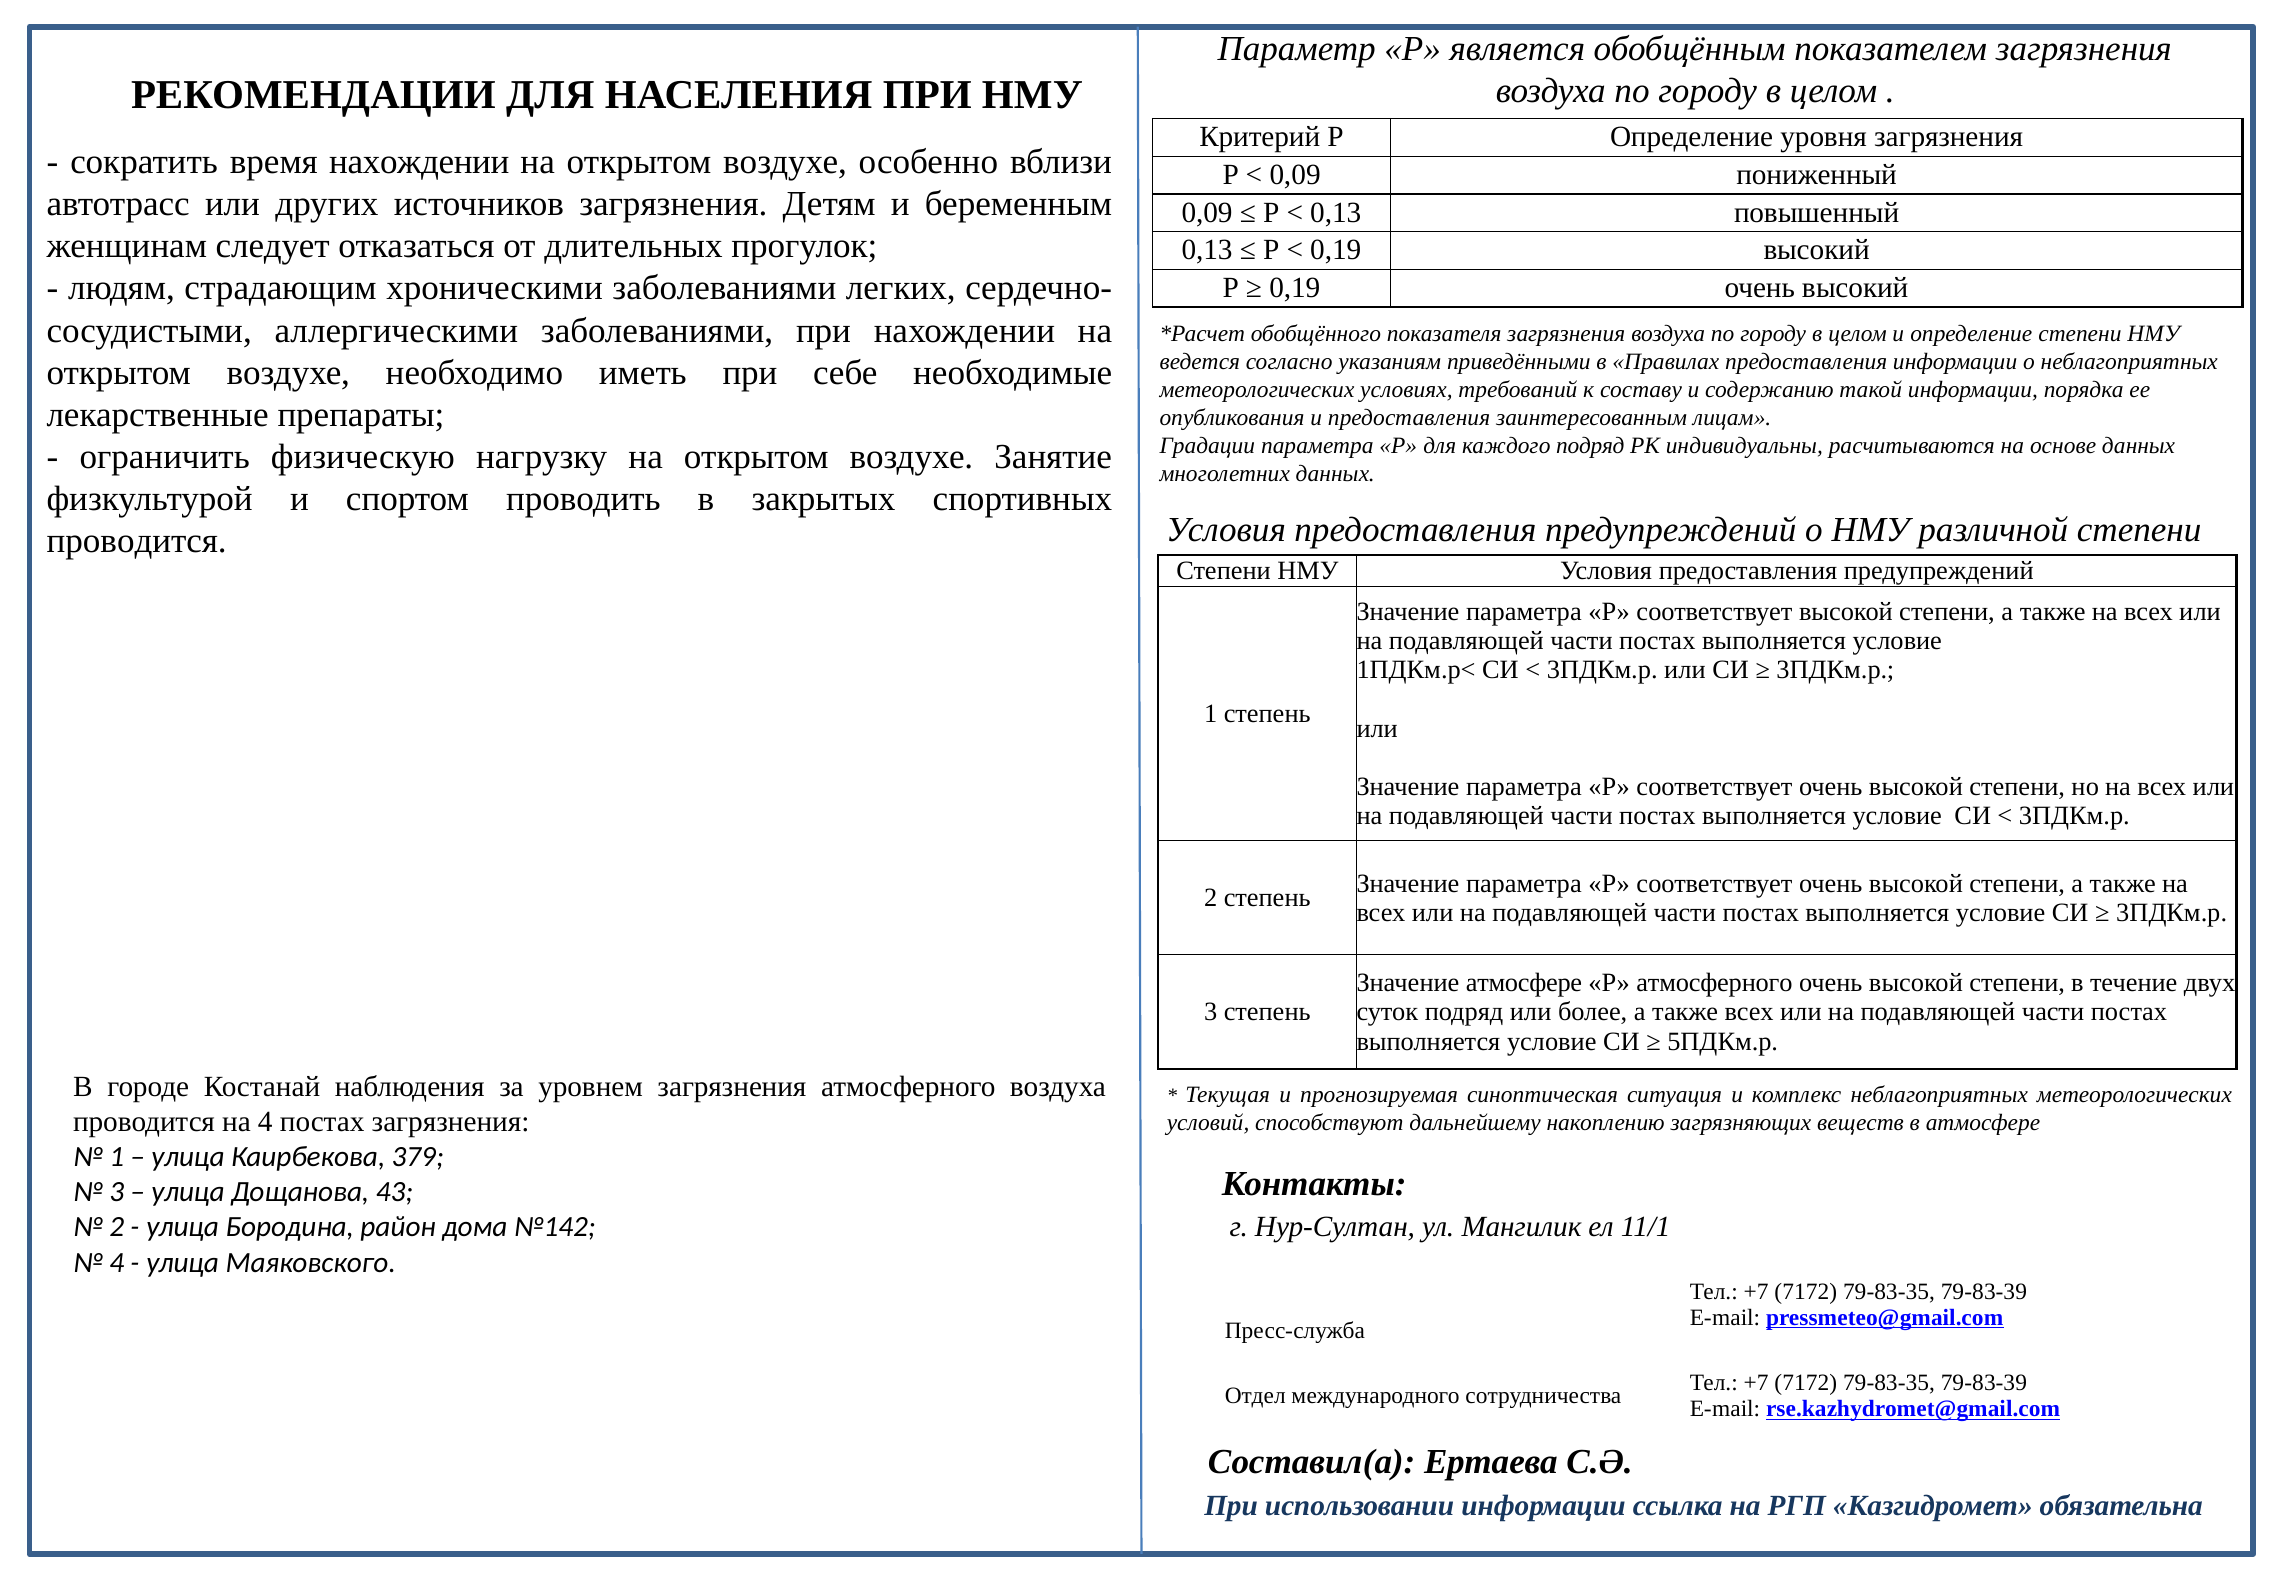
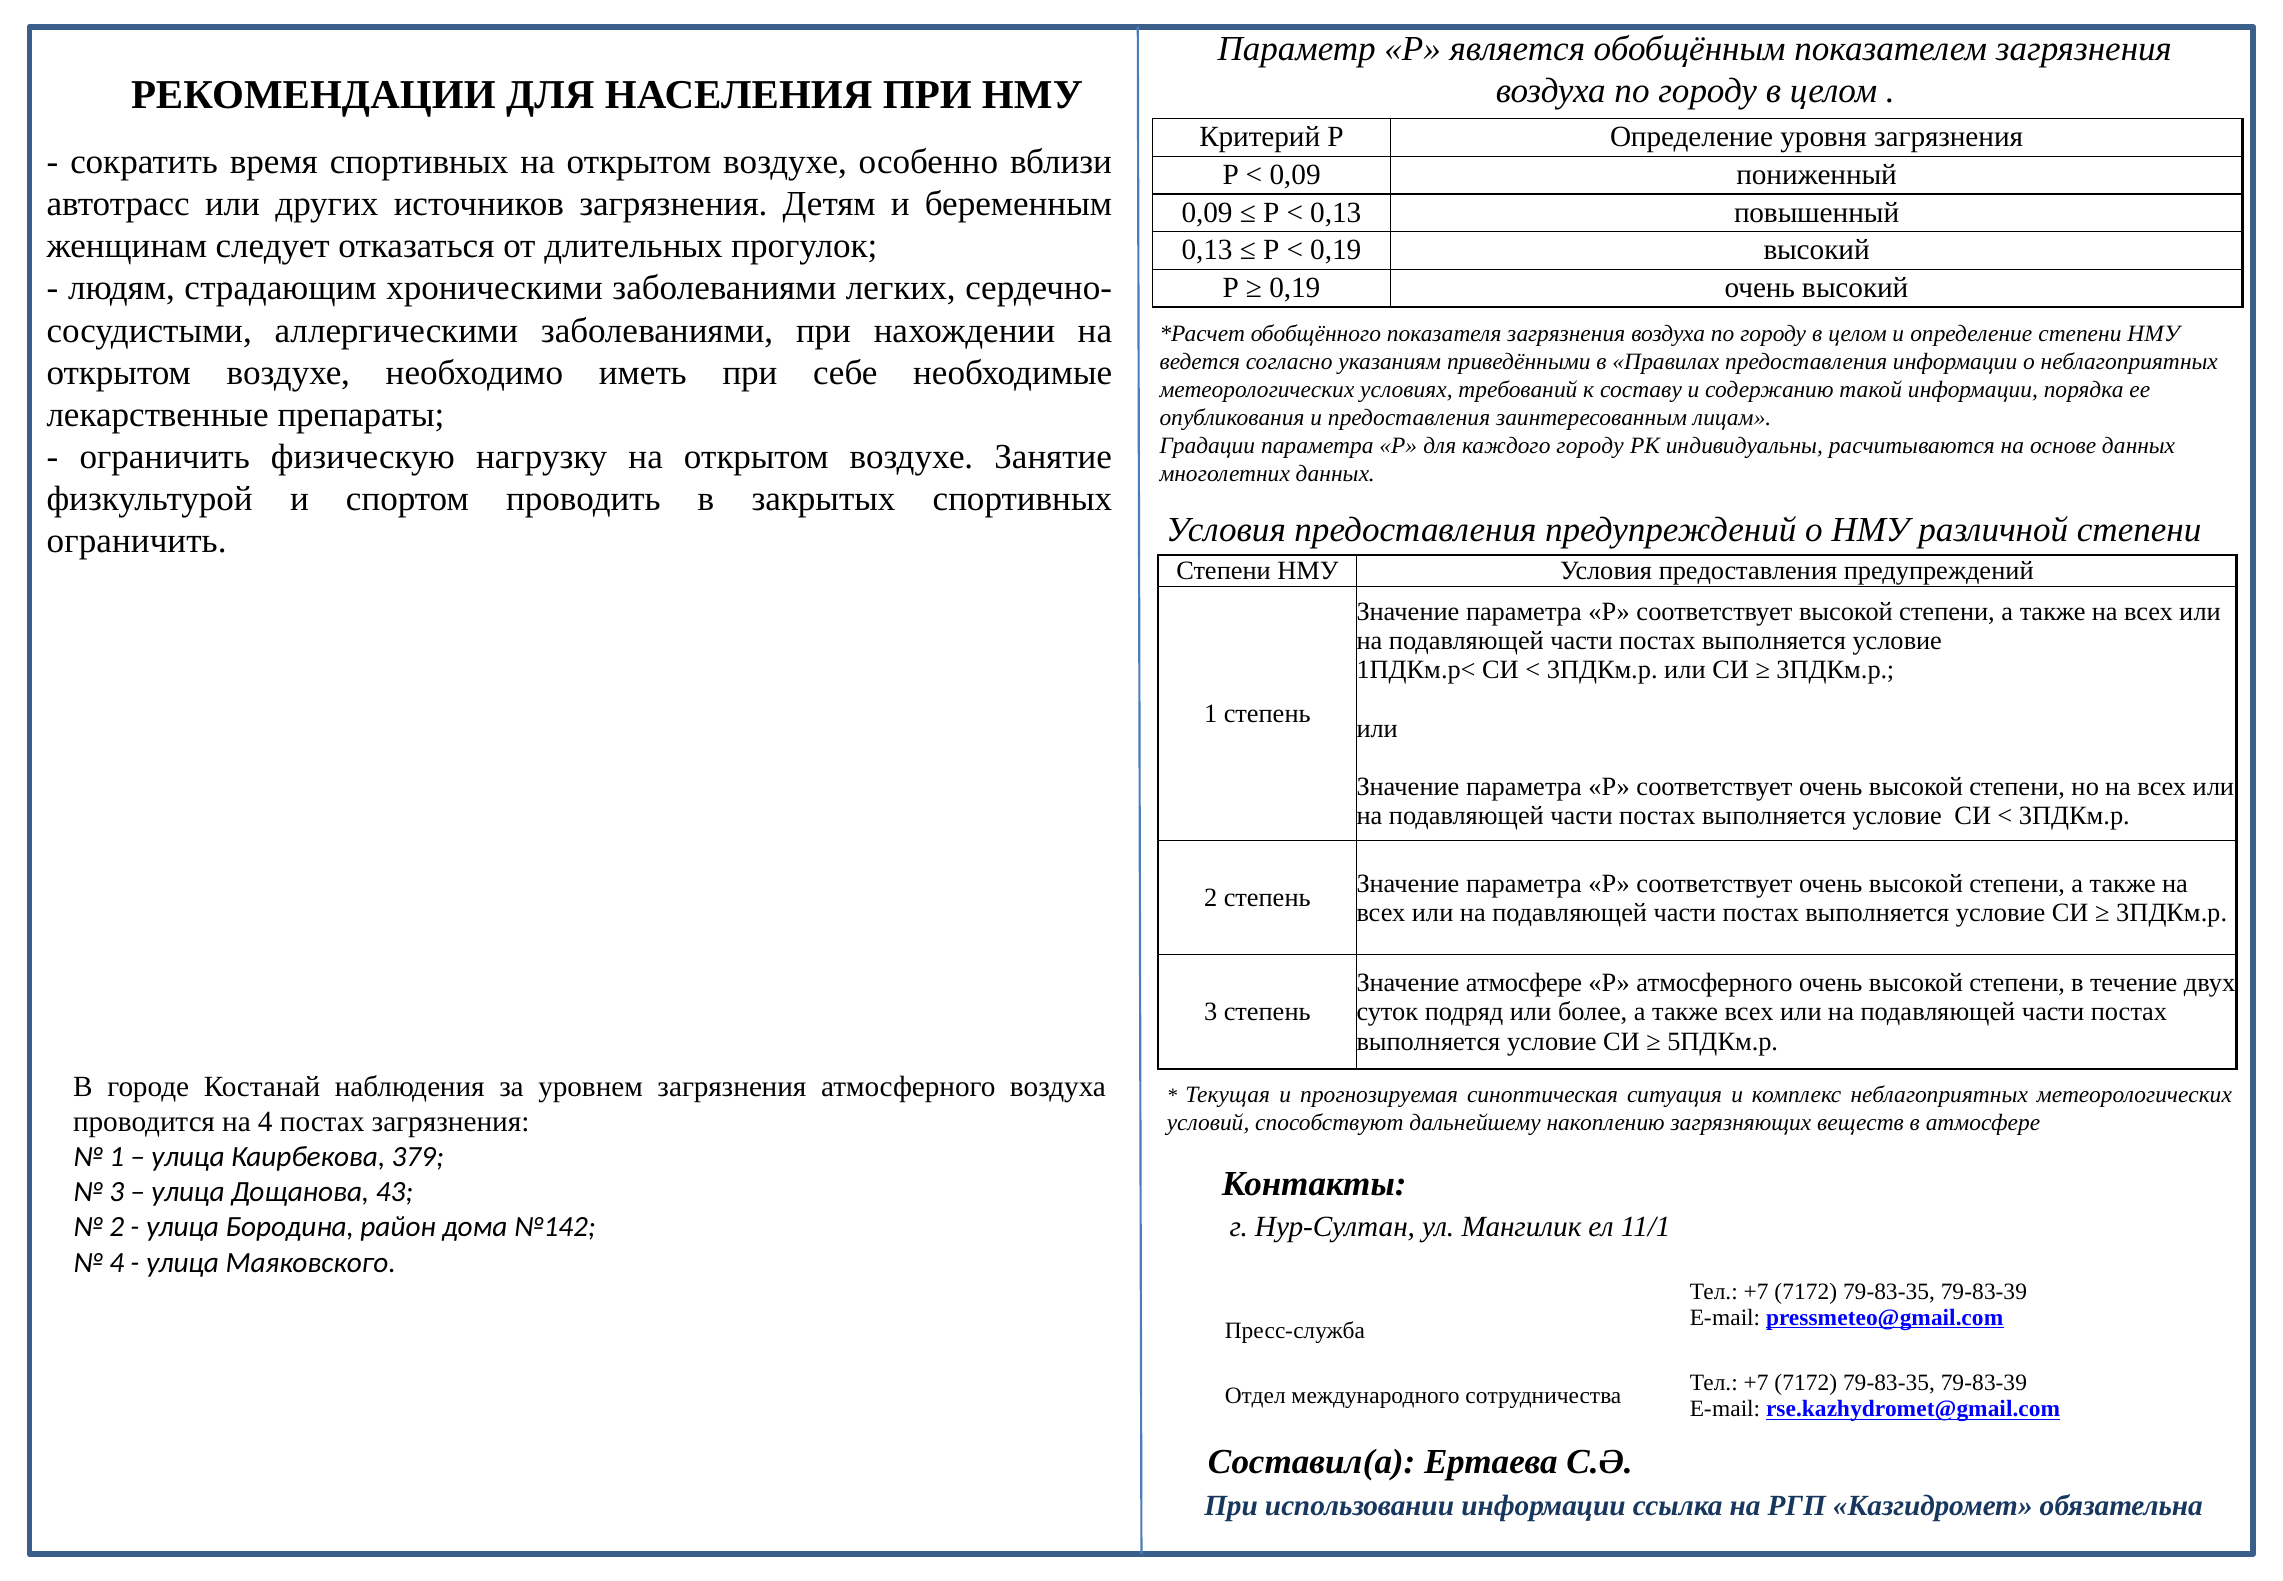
время нахождении: нахождении -> спортивных (419, 162)
каждого подряд: подряд -> городу (1590, 446)
проводится: проводится -> ограничить (137, 541)
